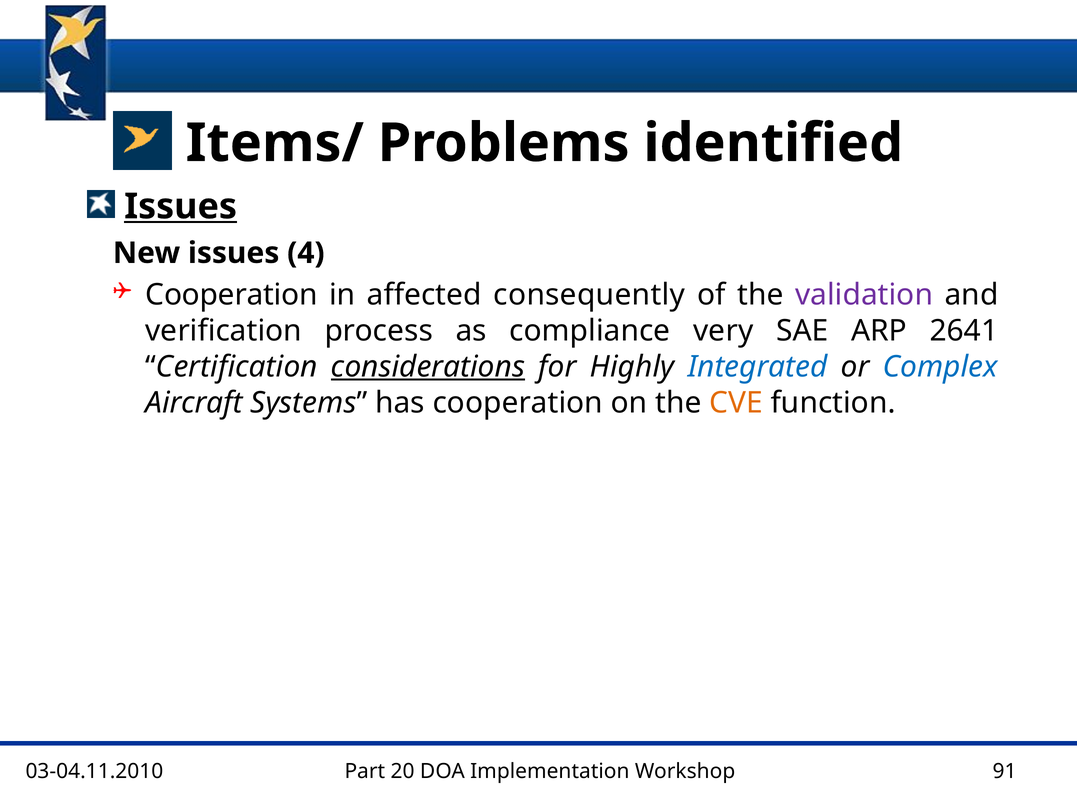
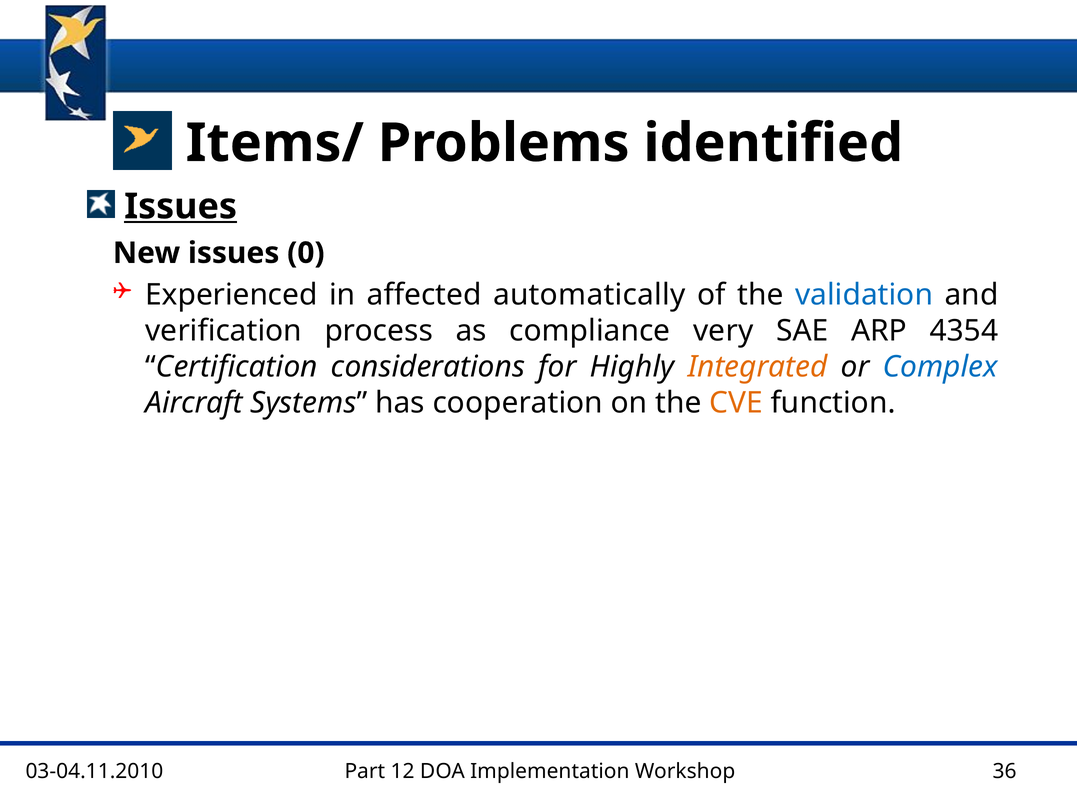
4: 4 -> 0 (306, 253)
Cooperation: Cooperation -> Experienced (231, 295)
consequently: consequently -> automatically (589, 295)
validation colour: purple -> blue (864, 295)
2641: 2641 -> 4354 (964, 331)
considerations underline: present -> none (428, 367)
Integrated colour: blue -> orange (758, 367)
20: 20 -> 12 (403, 771)
91: 91 -> 36 (1005, 771)
